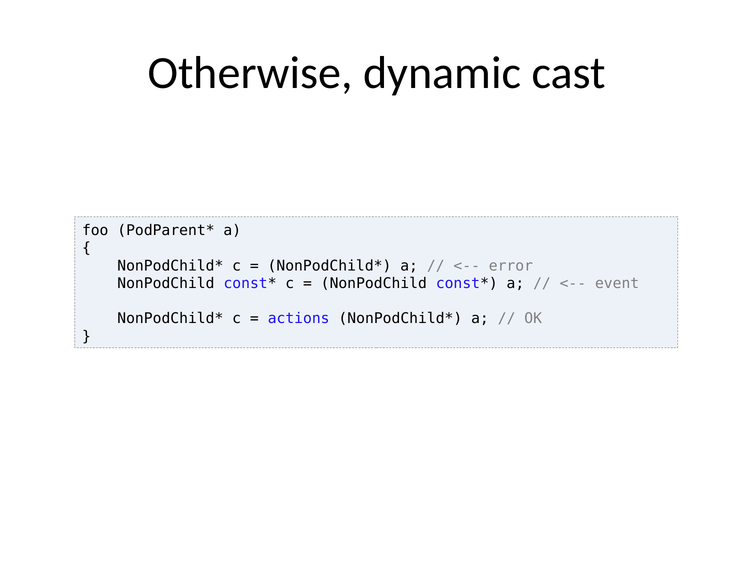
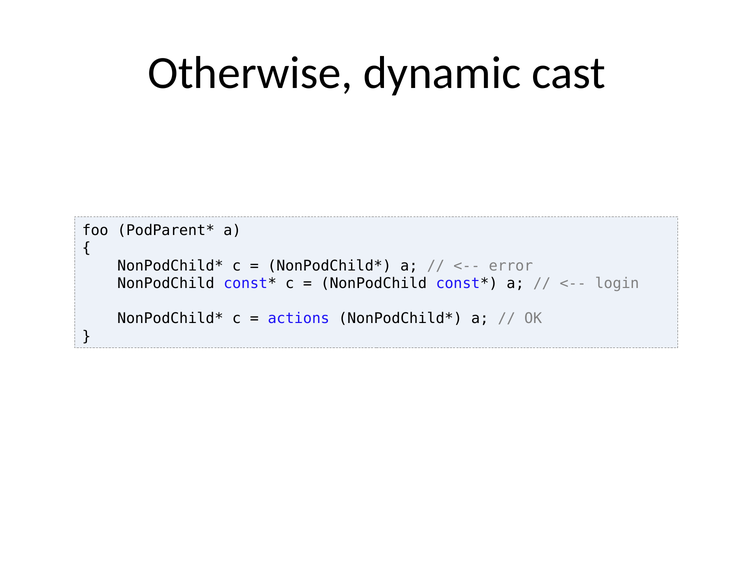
event: event -> login (617, 283)
